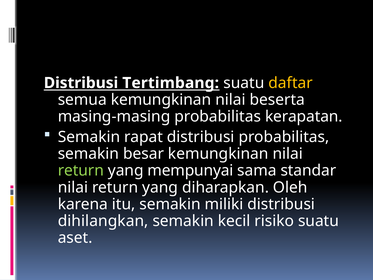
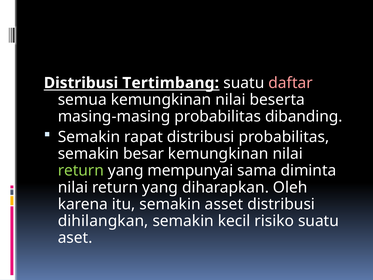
daftar colour: yellow -> pink (291, 83)
kerapatan: kerapatan -> dibanding (304, 116)
standar: standar -> diminta (308, 170)
miliki: miliki -> asset (224, 204)
